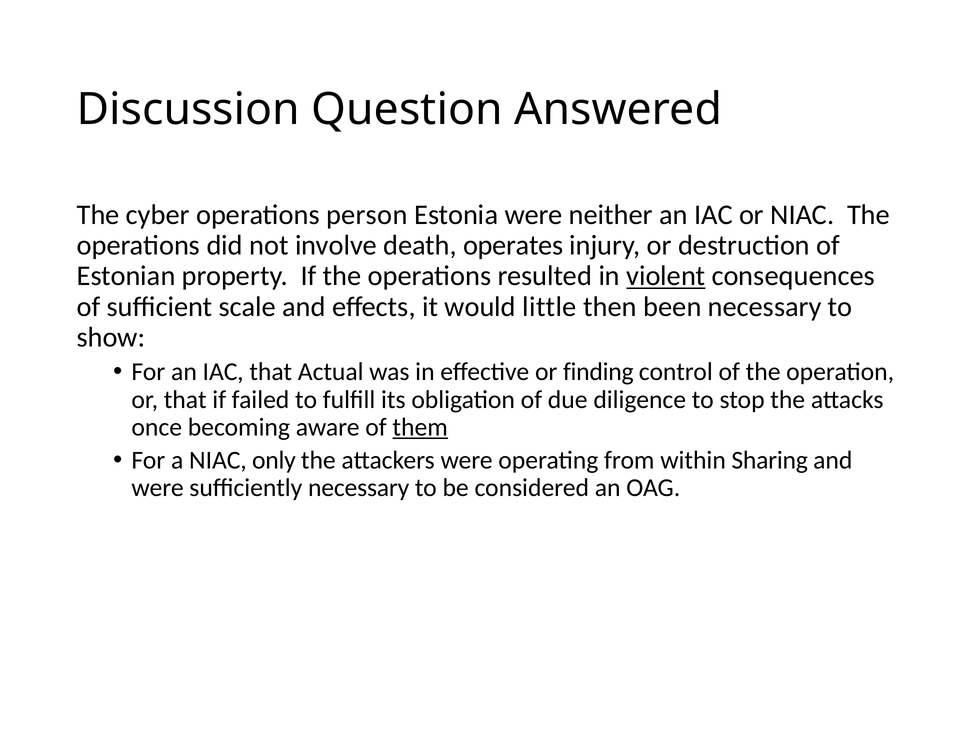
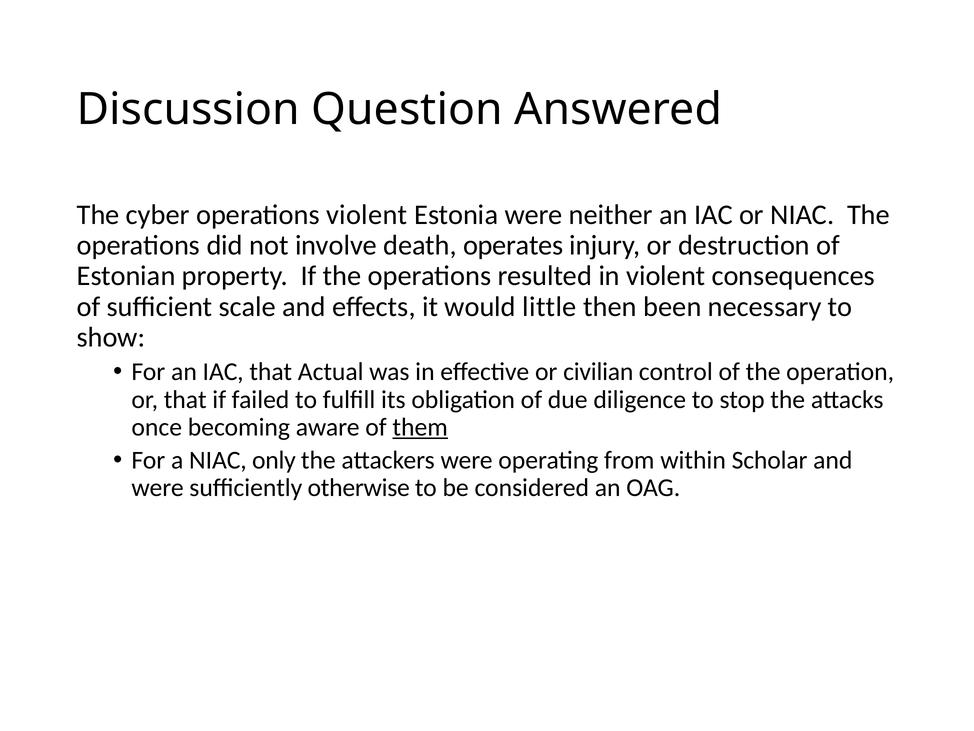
operations person: person -> violent (367, 214)
violent underline: present -> none (666, 276)
finding: finding -> civilian (598, 371)
Sharing: Sharing -> Scholar (770, 460)
sufficiently necessary: necessary -> otherwise (359, 488)
